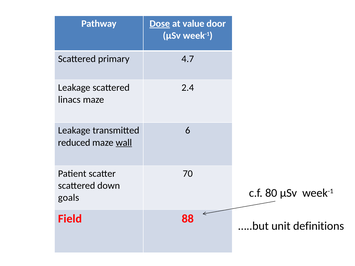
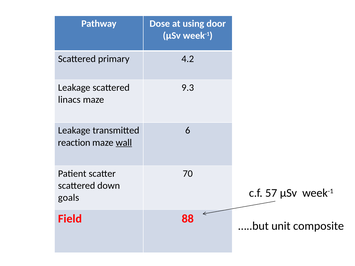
Dose underline: present -> none (160, 24)
value: value -> using (193, 24)
4.7: 4.7 -> 4.2 (188, 59)
2.4: 2.4 -> 9.3 (188, 88)
reduced: reduced -> reaction (74, 143)
80: 80 -> 57 (271, 193)
definitions: definitions -> composite (319, 226)
